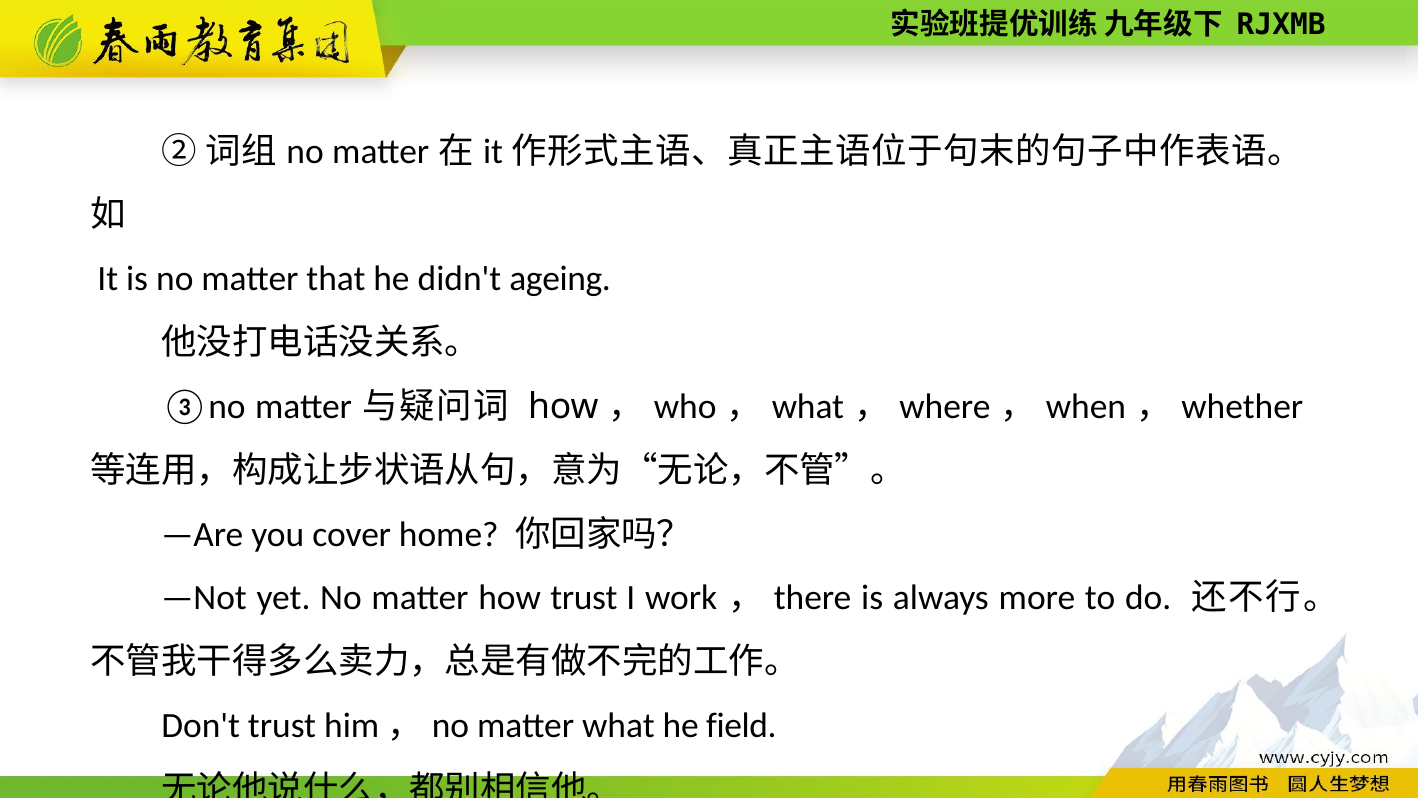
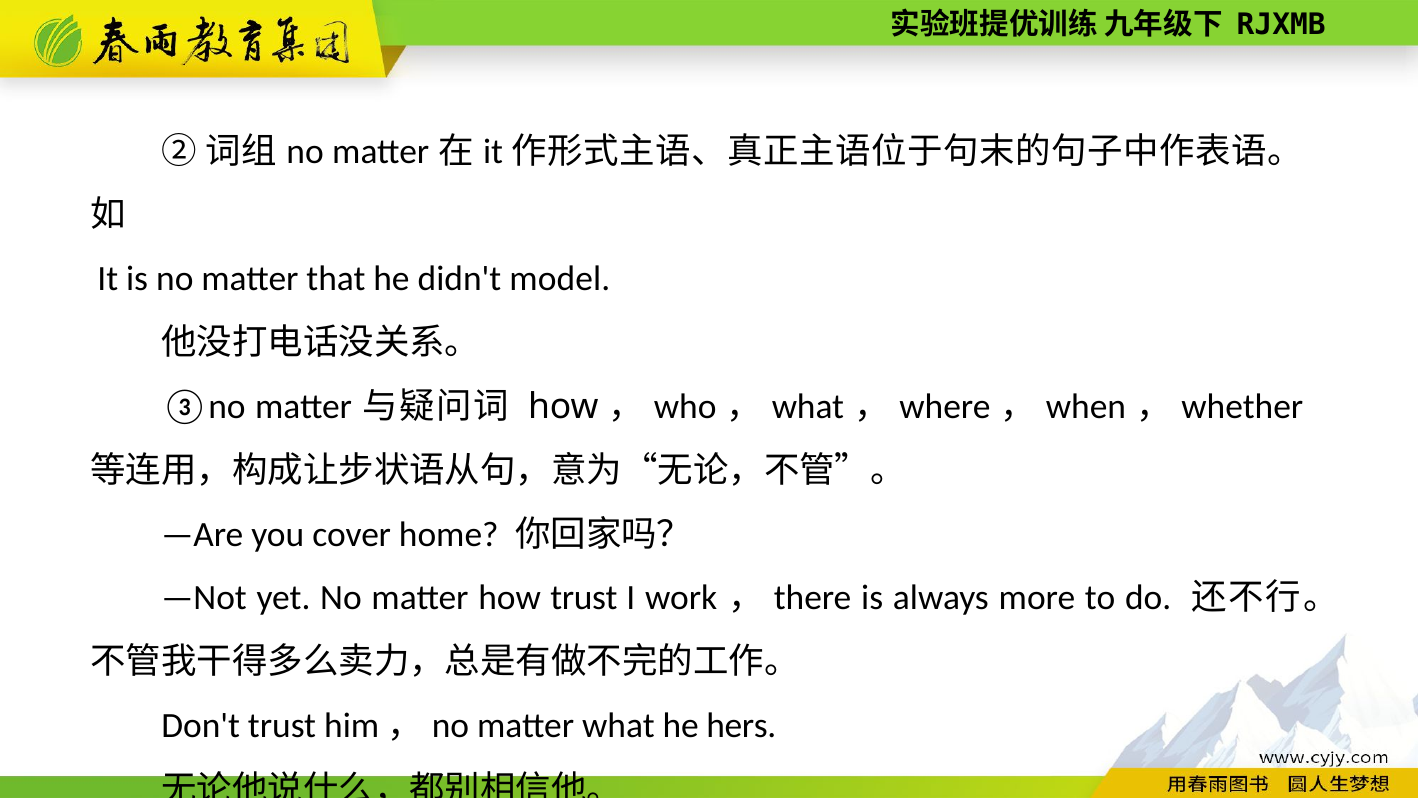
ageing: ageing -> model (560, 279)
field: field -> hers (741, 726)
